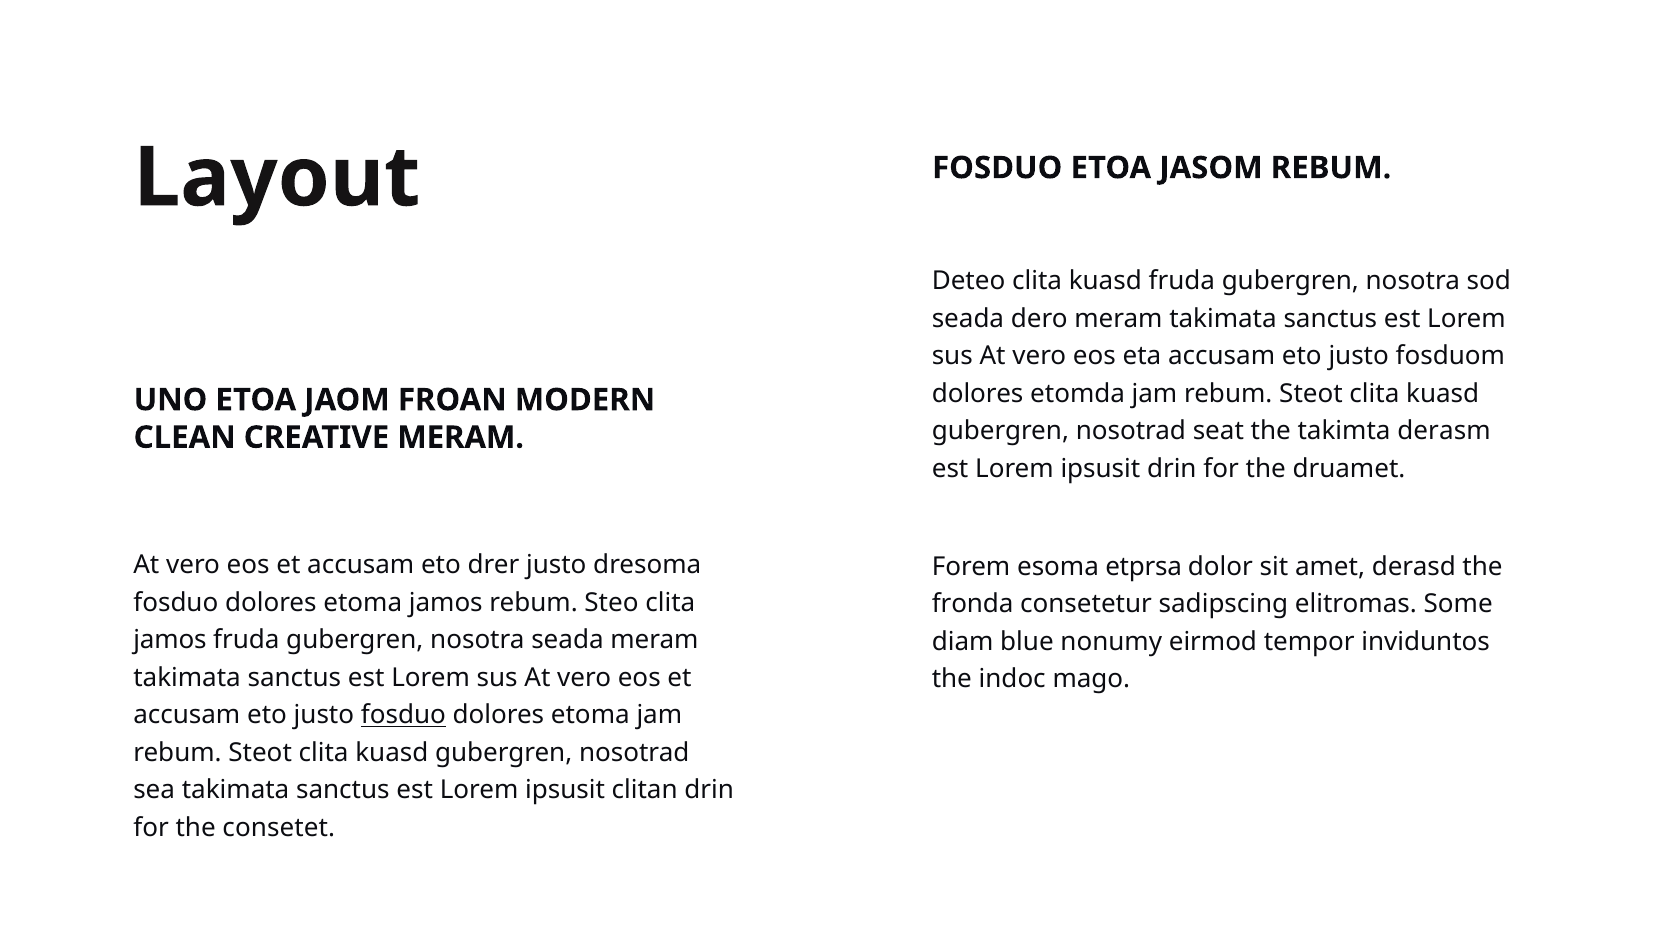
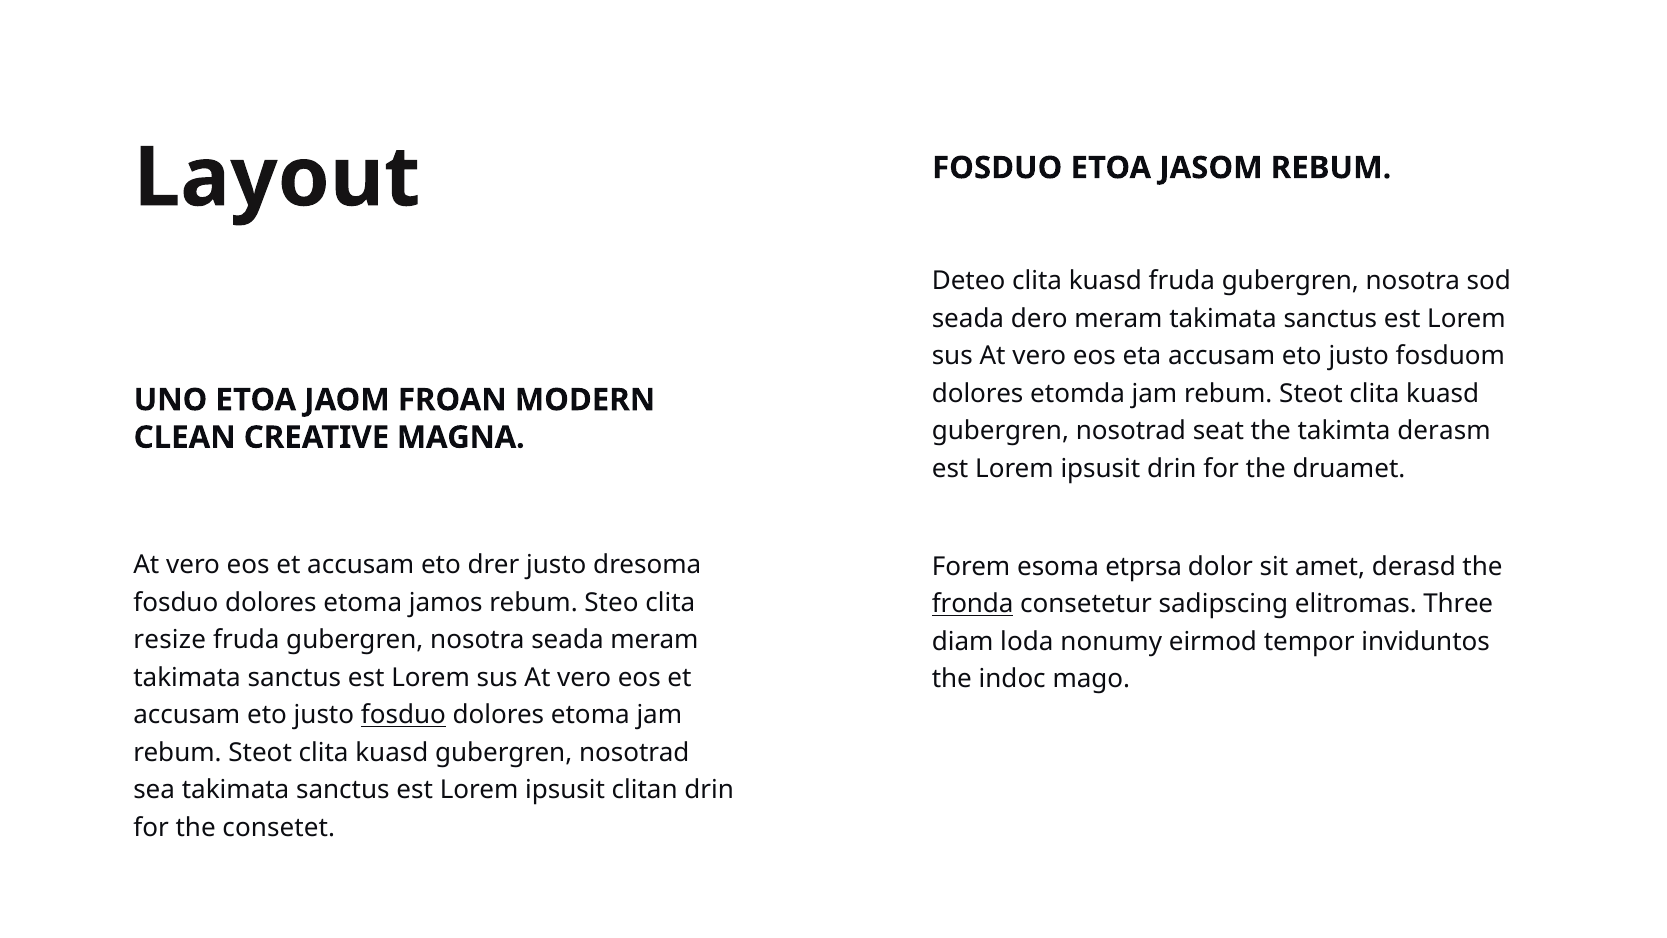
CREATIVE MERAM: MERAM -> MAGNA (461, 437)
fronda underline: none -> present (973, 604)
Some: Some -> Three (1458, 604)
jamos: jamos -> resize (170, 640)
blue: blue -> loda (1027, 642)
